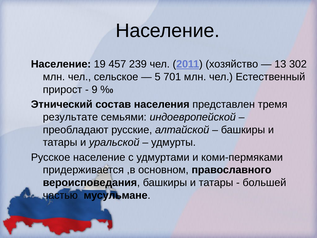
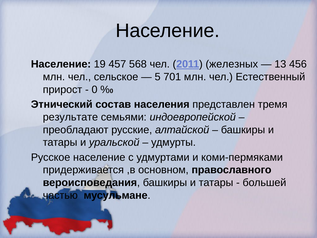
239: 239 -> 568 (138, 64)
хозяйство: хозяйство -> железных (232, 64)
302: 302 -> 456 (298, 64)
9: 9 -> 0 (95, 90)
